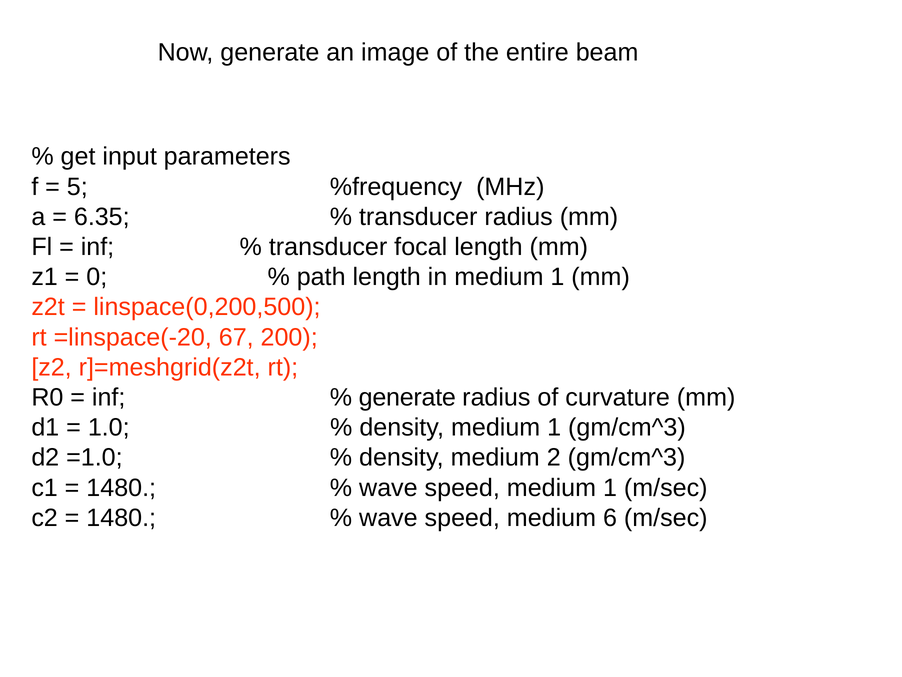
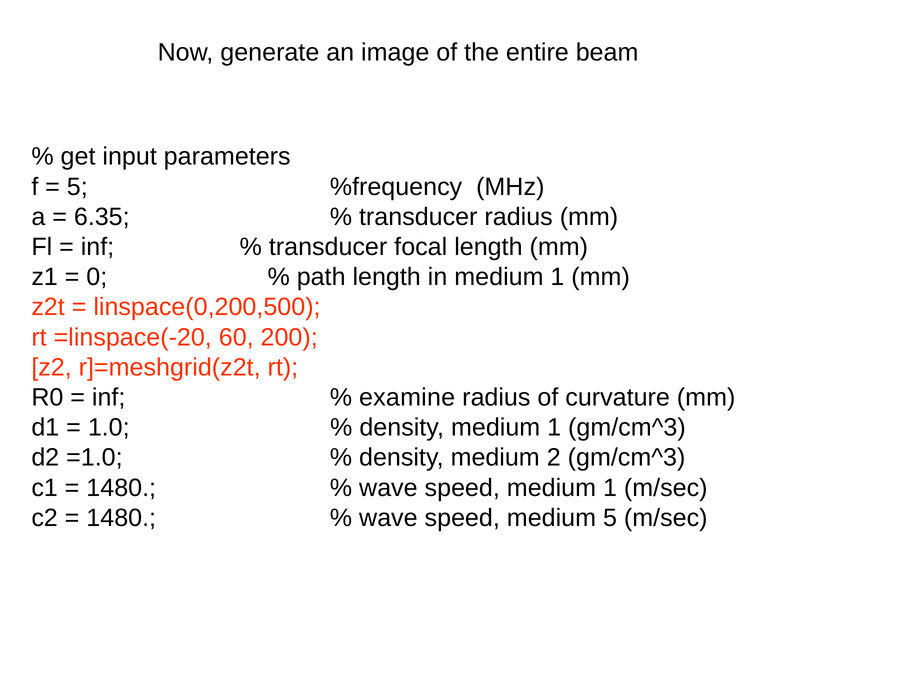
67: 67 -> 60 (236, 337)
generate: generate -> examine (407, 397)
medium 6: 6 -> 5 (610, 517)
